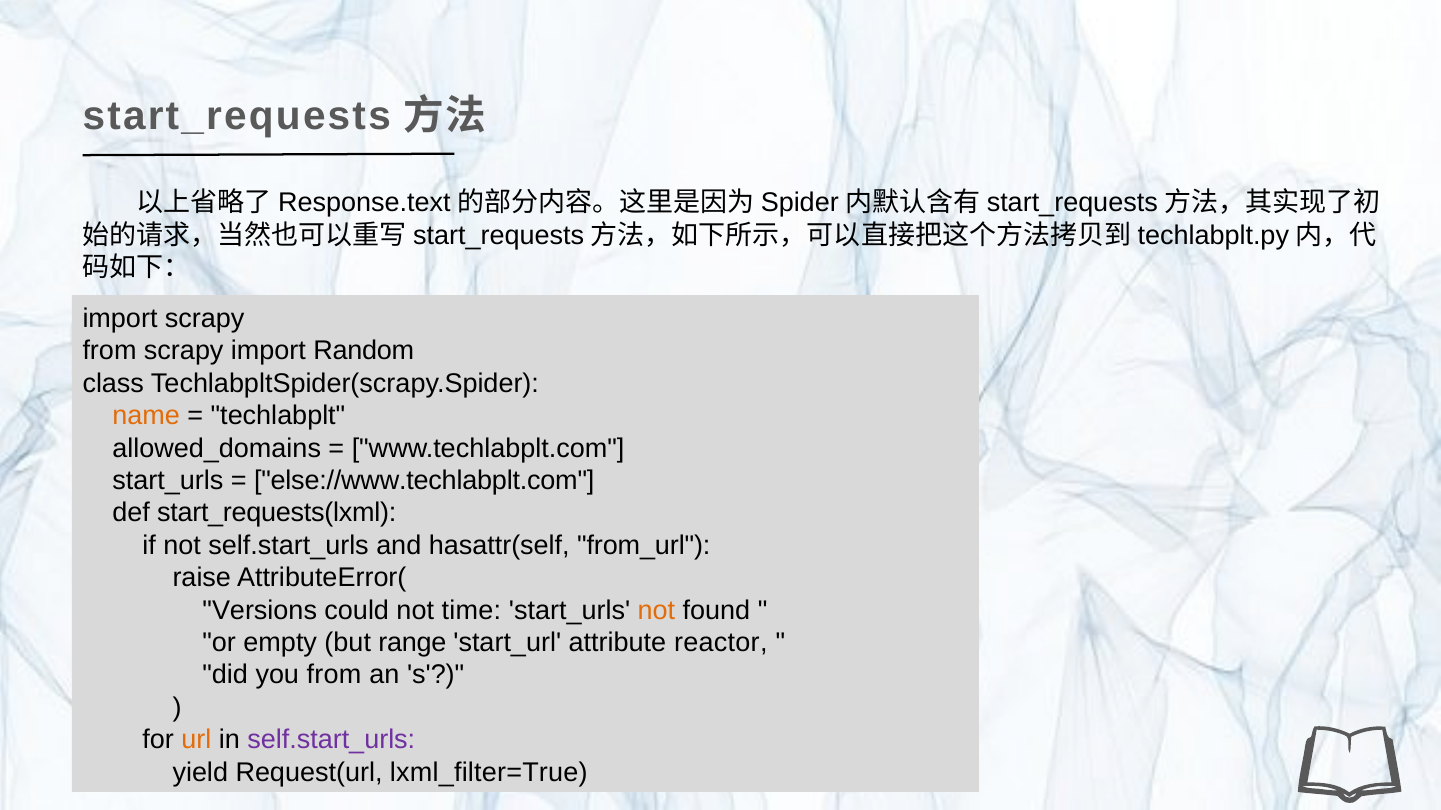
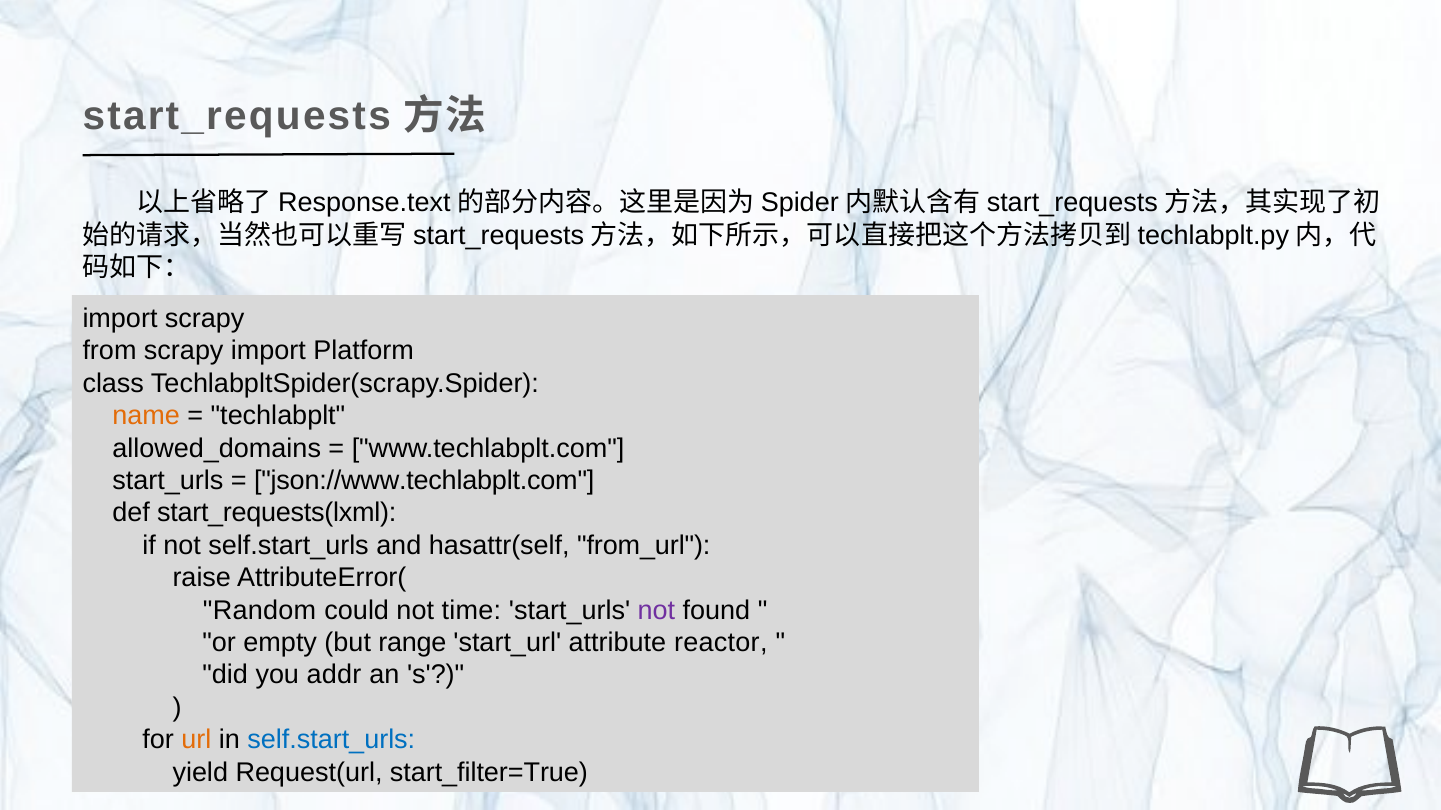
Random: Random -> Platform (364, 351)
else://www.techlabplt.com: else://www.techlabplt.com -> json://www.techlabplt.com (424, 481)
Versions: Versions -> Random (260, 611)
not colour: orange -> purple (656, 611)
you from: from -> addr (334, 675)
self.start_urls colour: purple -> blue (331, 740)
lxml_filter=True: lxml_filter=True -> start_filter=True (489, 773)
